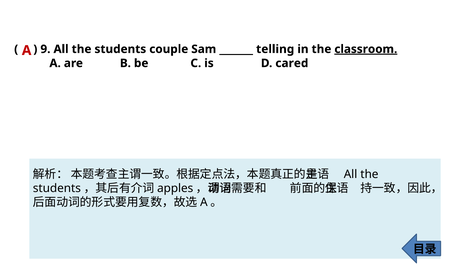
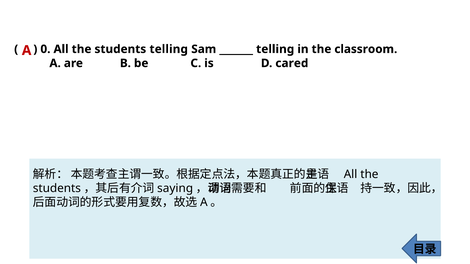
9: 9 -> 0 (45, 49)
students couple: couple -> telling (169, 49)
classroom underline: present -> none (366, 49)
apples: apples -> saying (175, 189)
